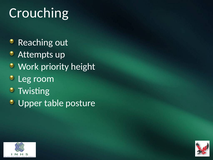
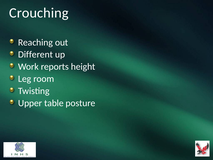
Attempts: Attempts -> Different (35, 54)
priority: priority -> reports (55, 67)
